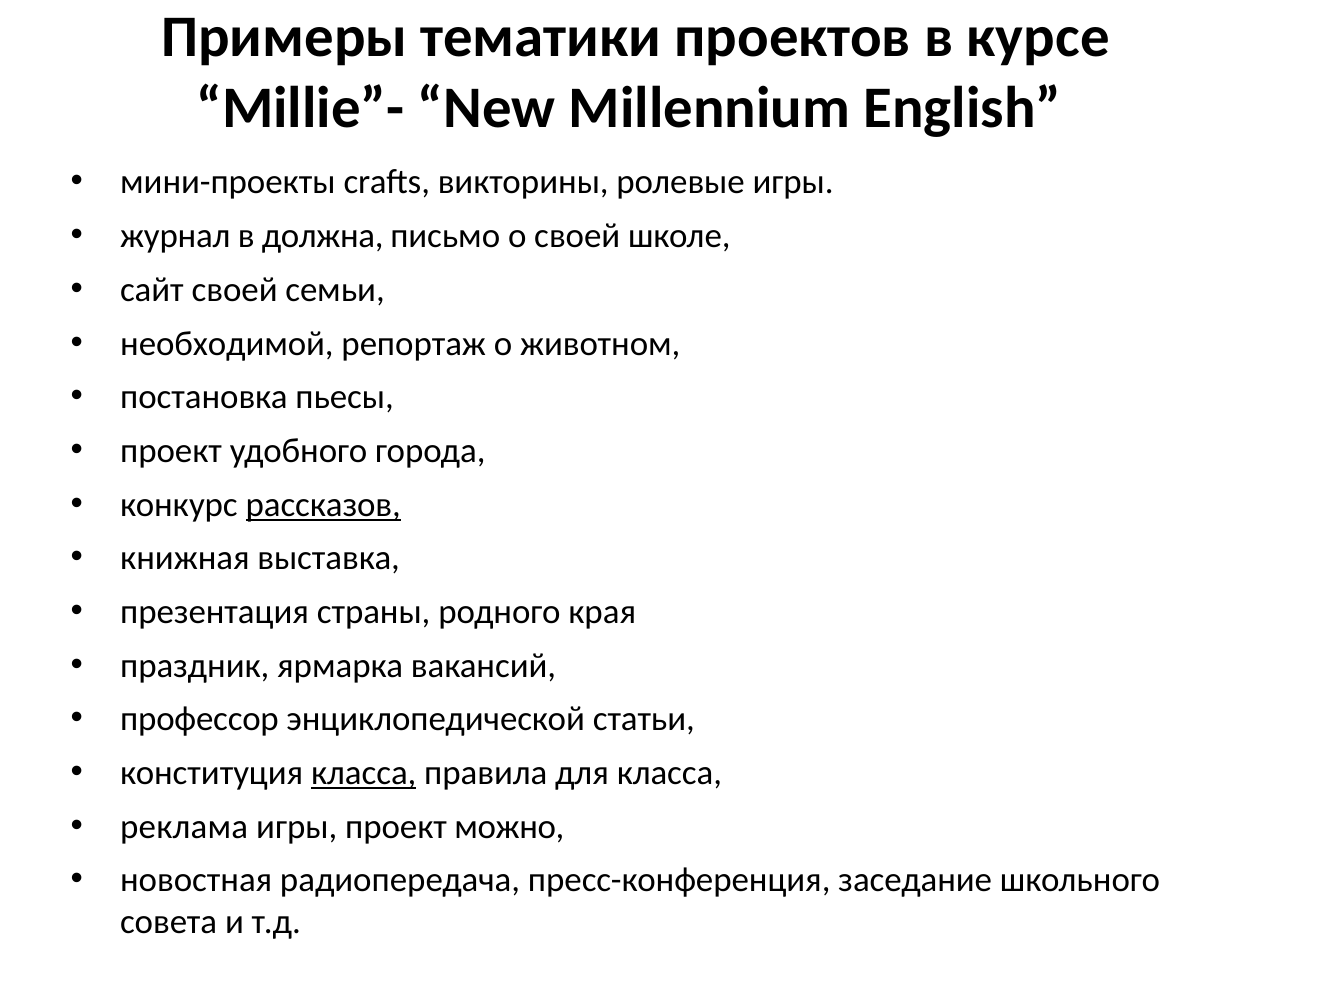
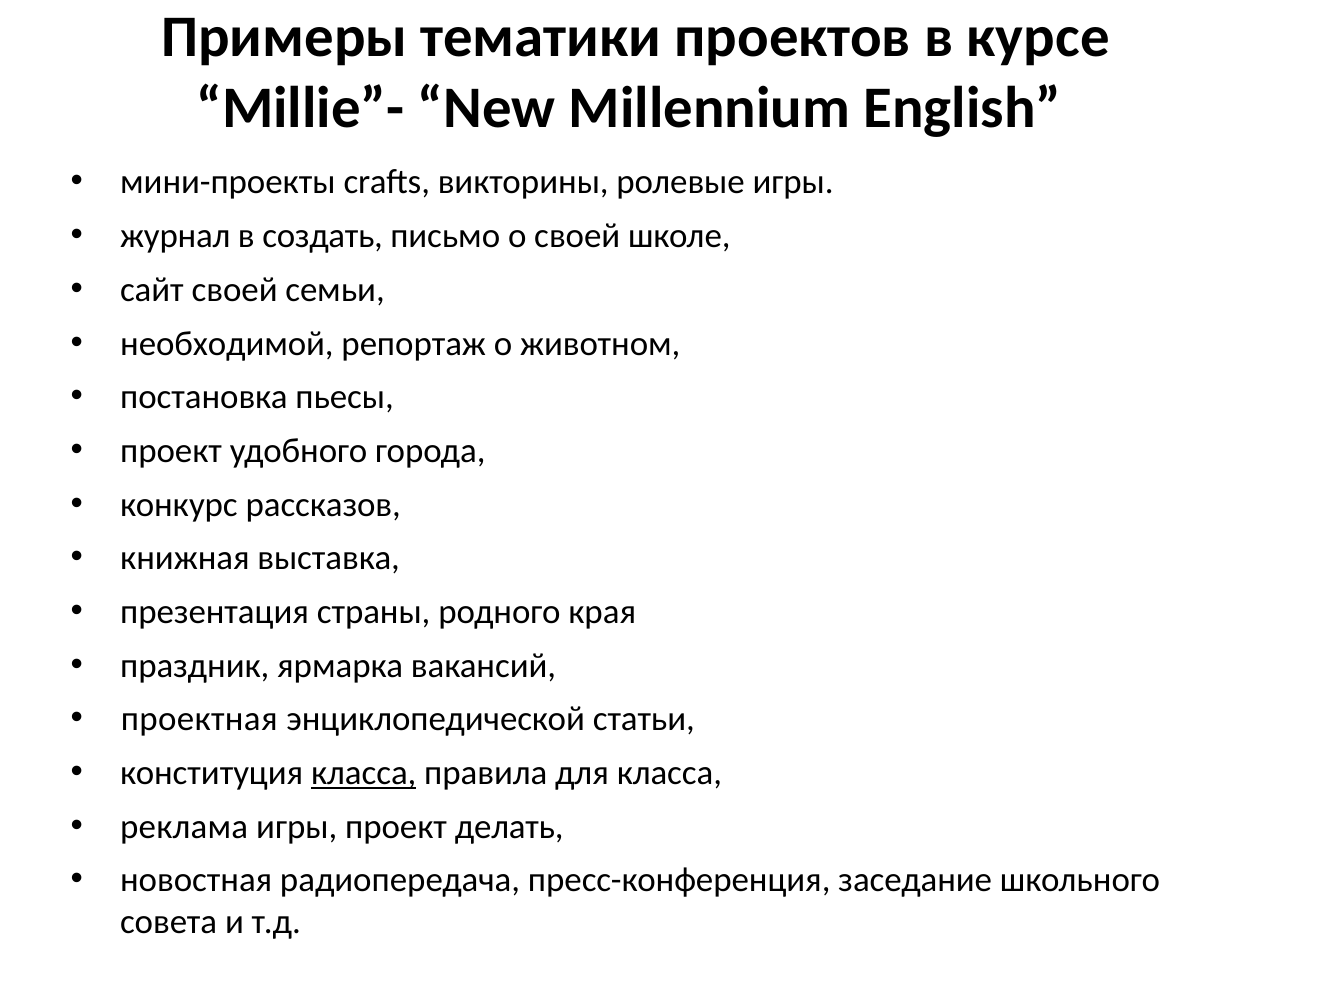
должна: должна -> создать (323, 236)
рассказов underline: present -> none (323, 505)
профессор: профессор -> проектная (199, 719)
можно: можно -> делать (509, 827)
